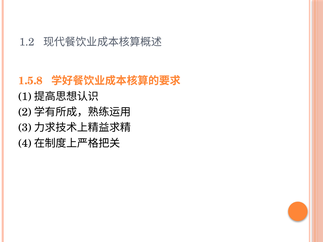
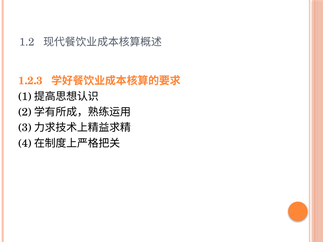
1.5.8: 1.5.8 -> 1.2.3 (31, 81)
